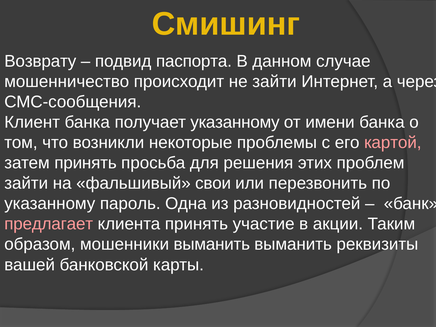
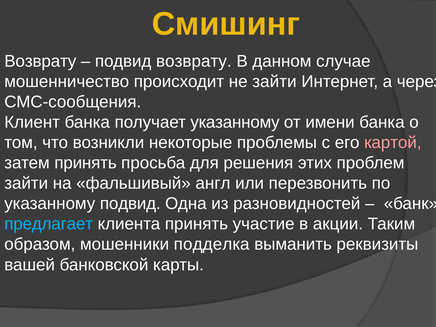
подвид паспорта: паспорта -> возврату (194, 61)
свои: свои -> англ (213, 183)
указанному пароль: пароль -> подвид (130, 204)
предлагает colour: pink -> light blue (49, 224)
мошенники выманить: выманить -> подделка (212, 244)
